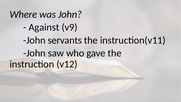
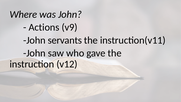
Against: Against -> Actions (44, 27)
